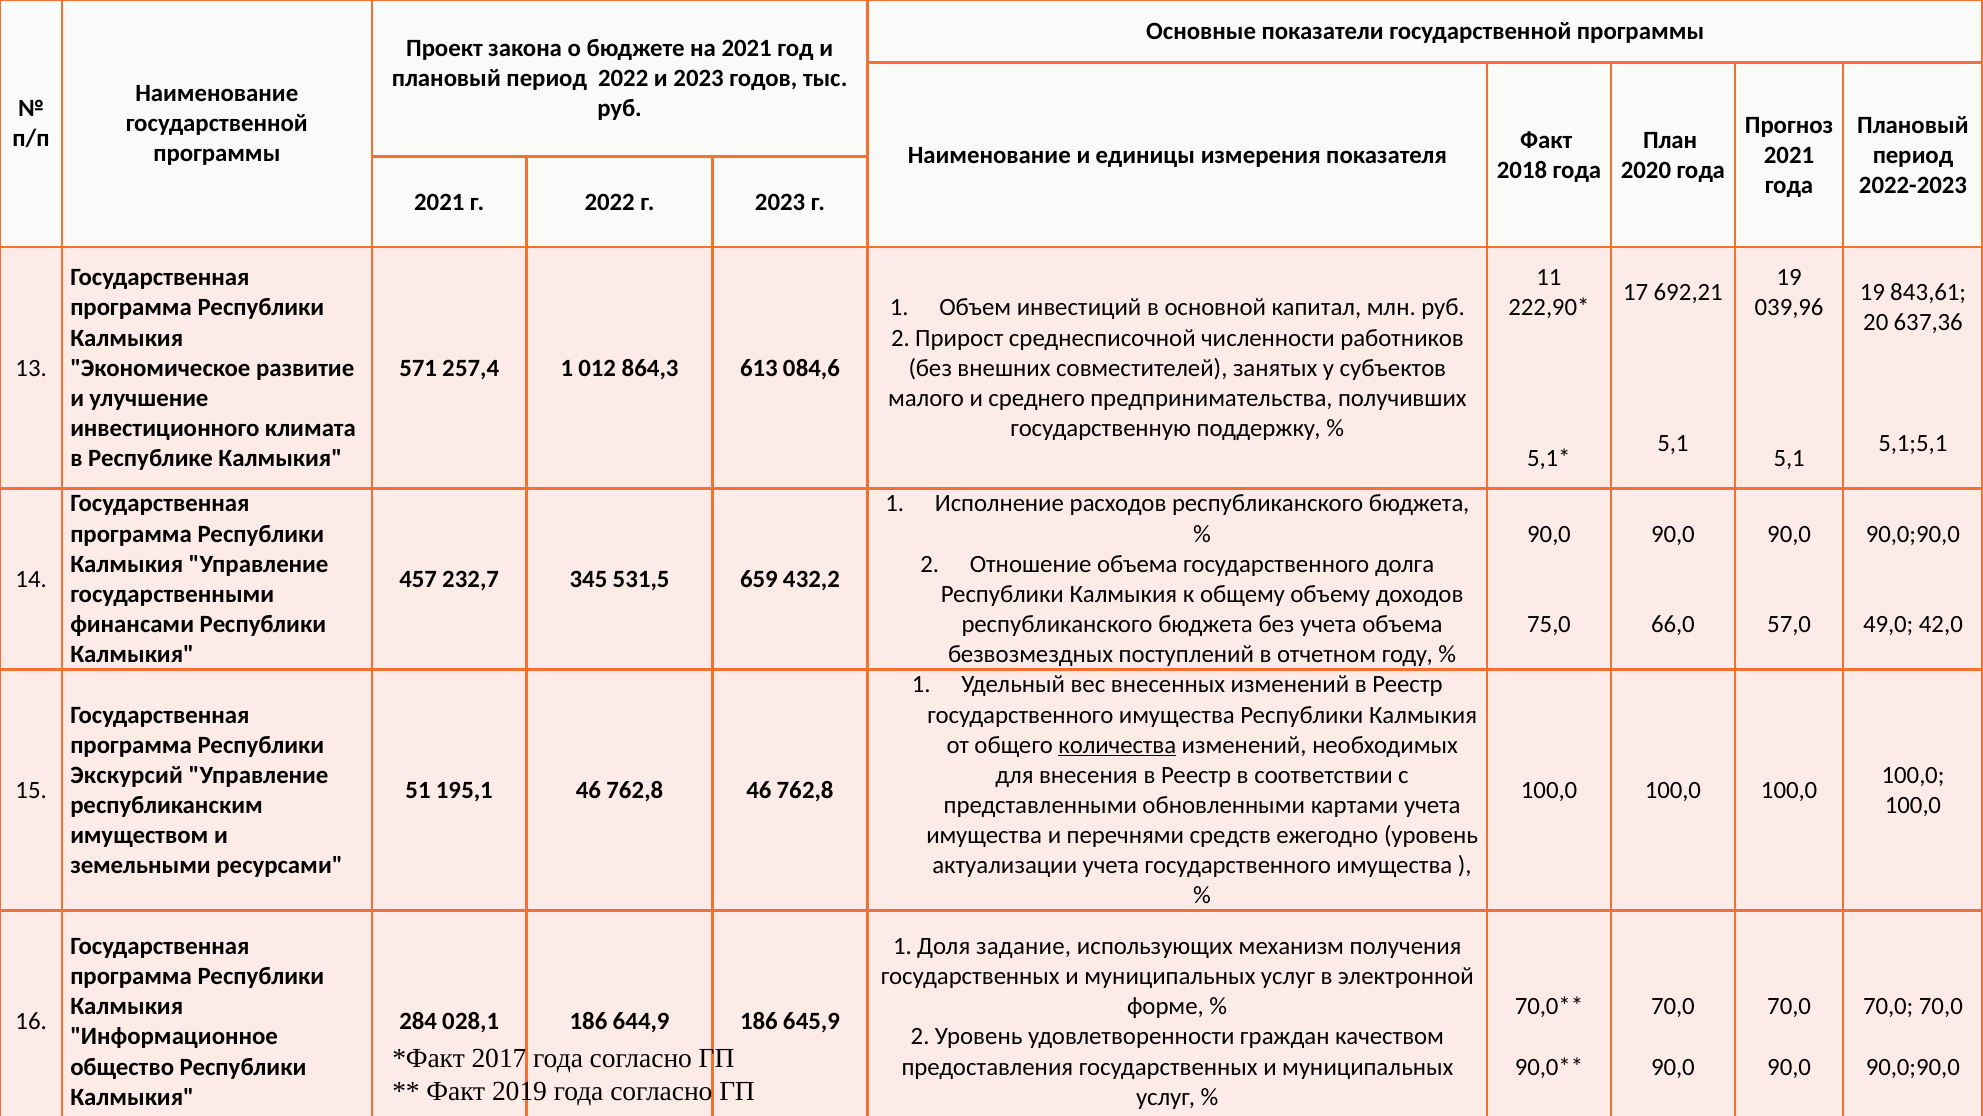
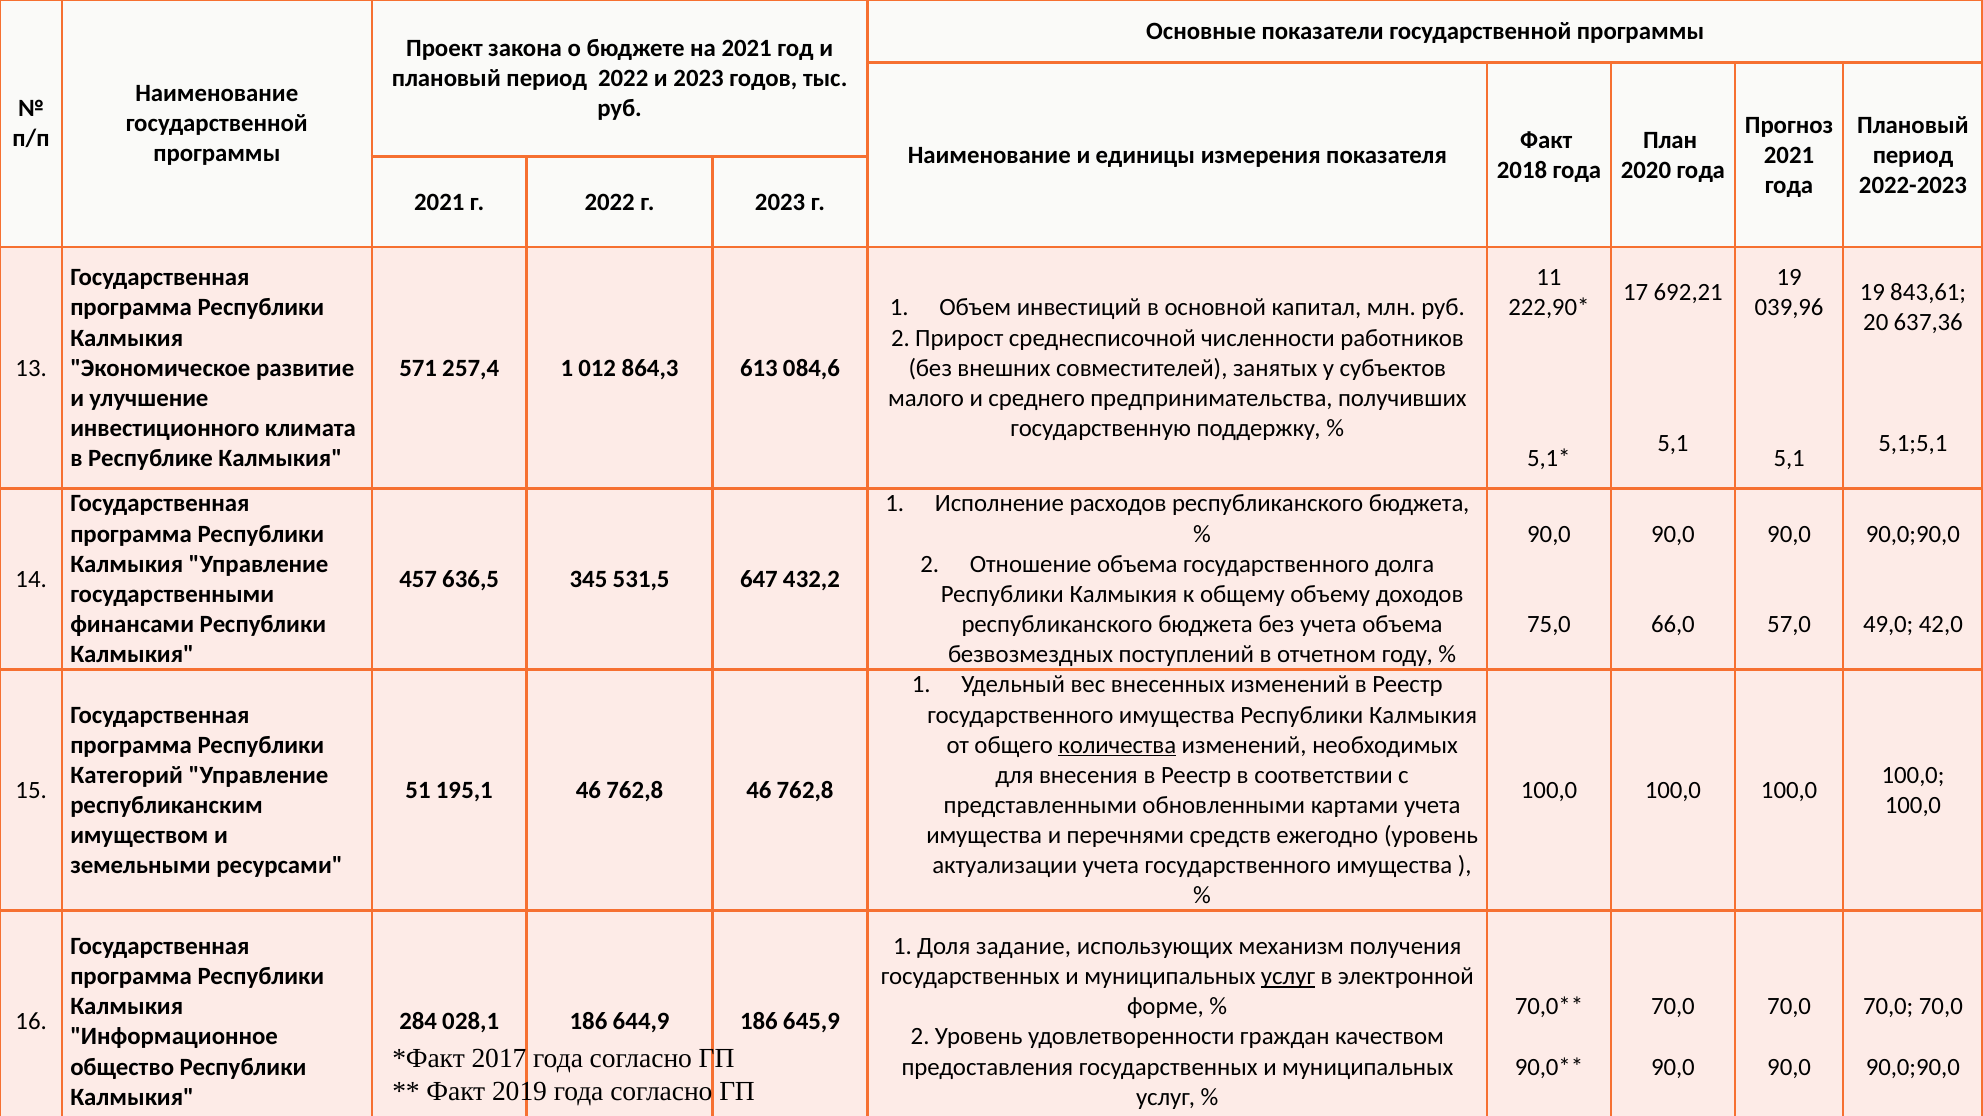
232,7: 232,7 -> 636,5 (471, 579)
659: 659 -> 647 (759, 579)
Экскурсий: Экскурсий -> Категорий (127, 775)
услуг underline: none -> present (1288, 976)
